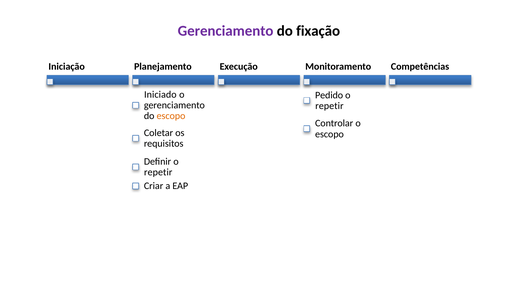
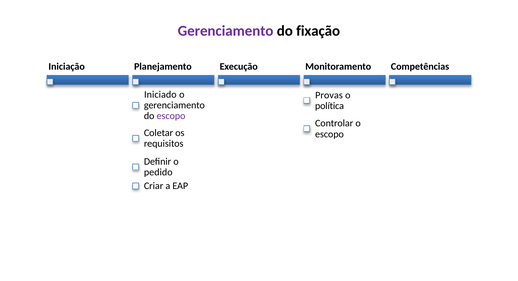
Pedido: Pedido -> Provas (329, 95)
repetir: repetir -> política (330, 106)
escopo colour: orange -> purple (171, 116)
repetir: repetir -> pedido (158, 172)
